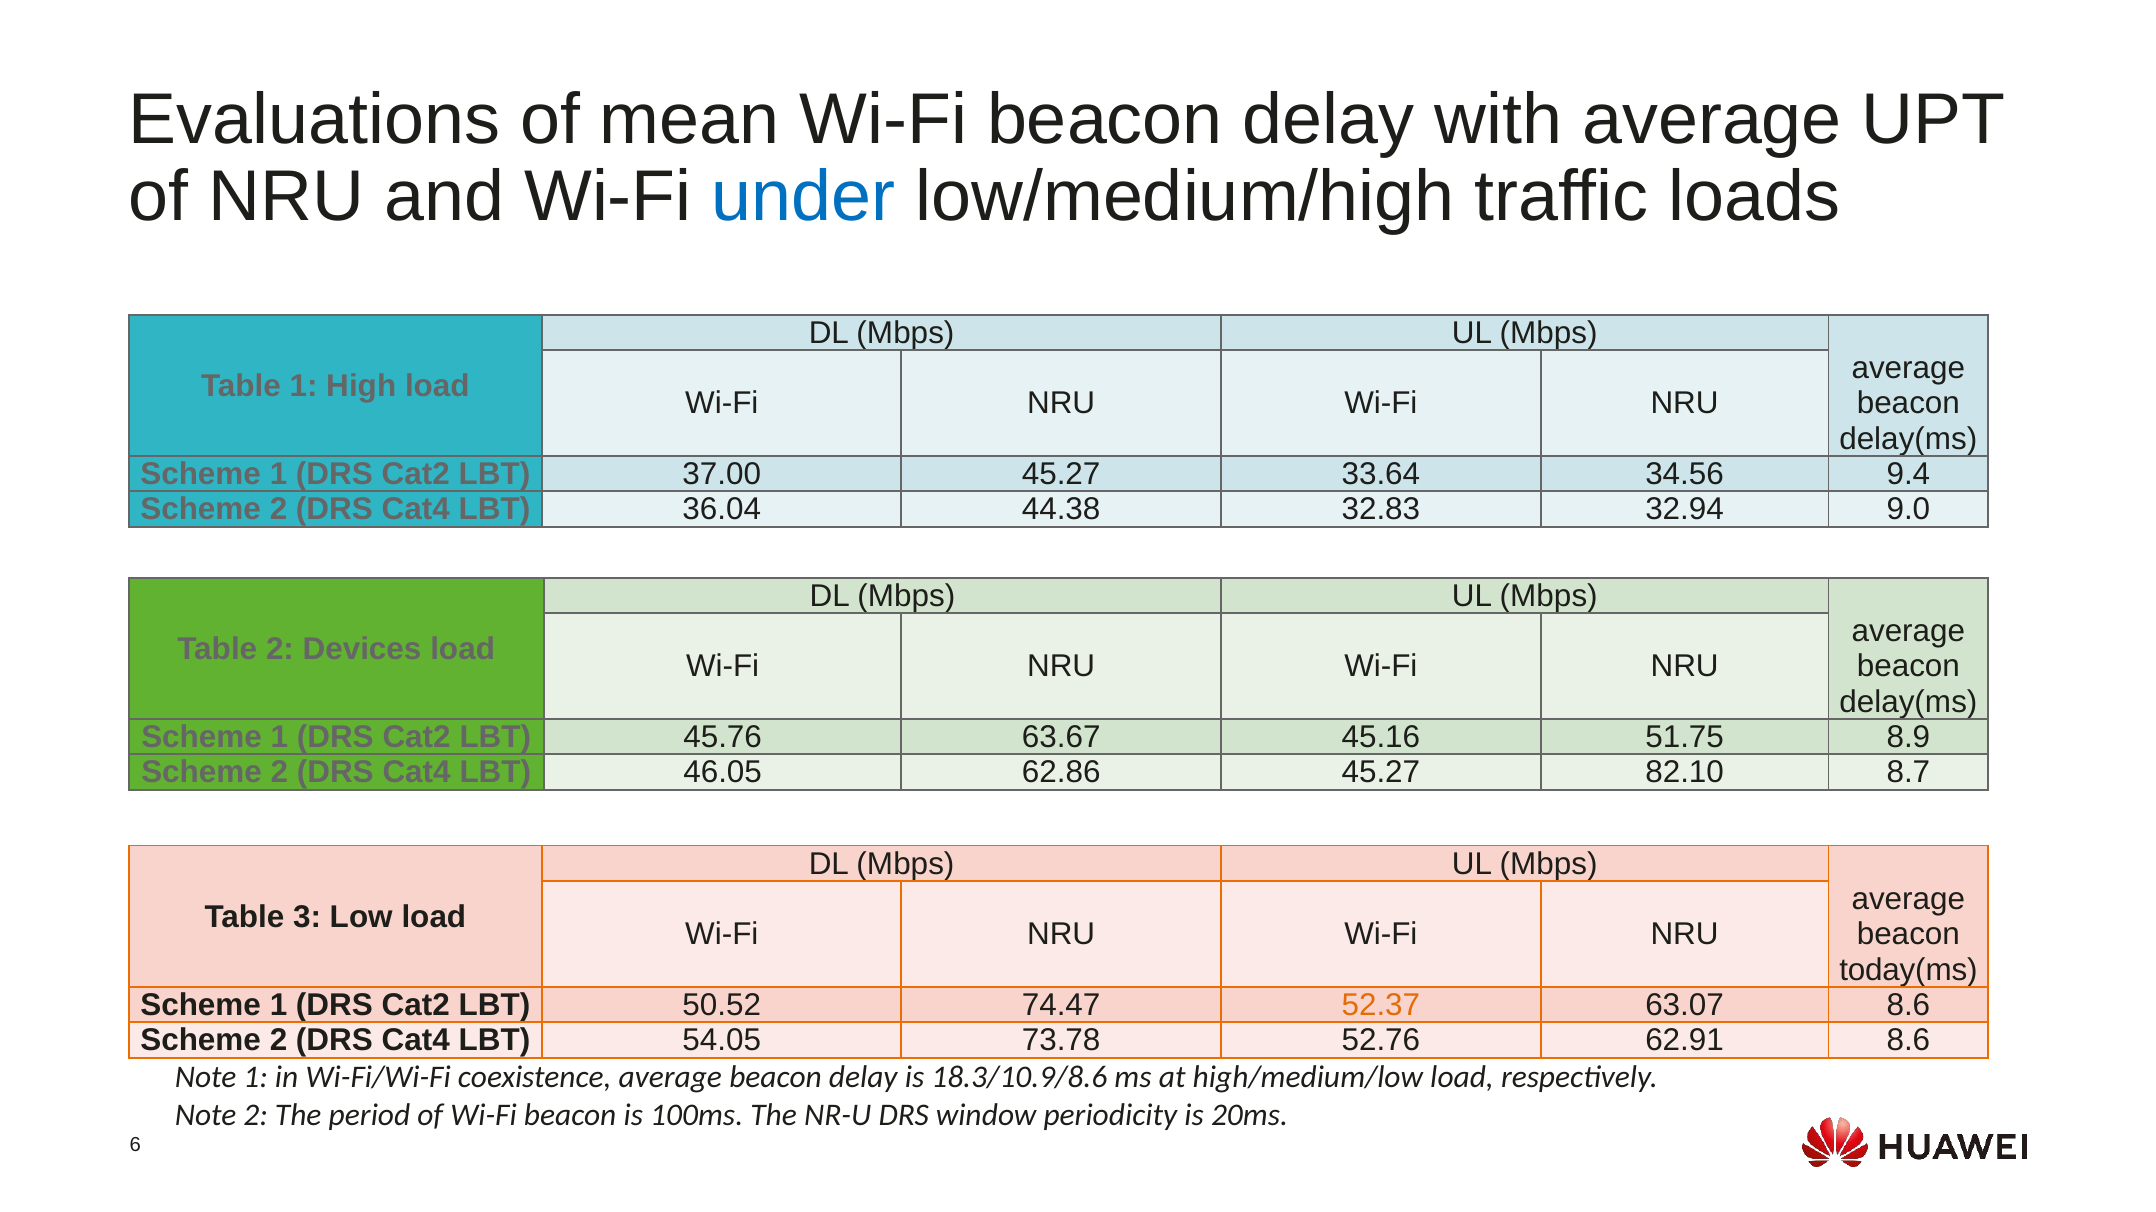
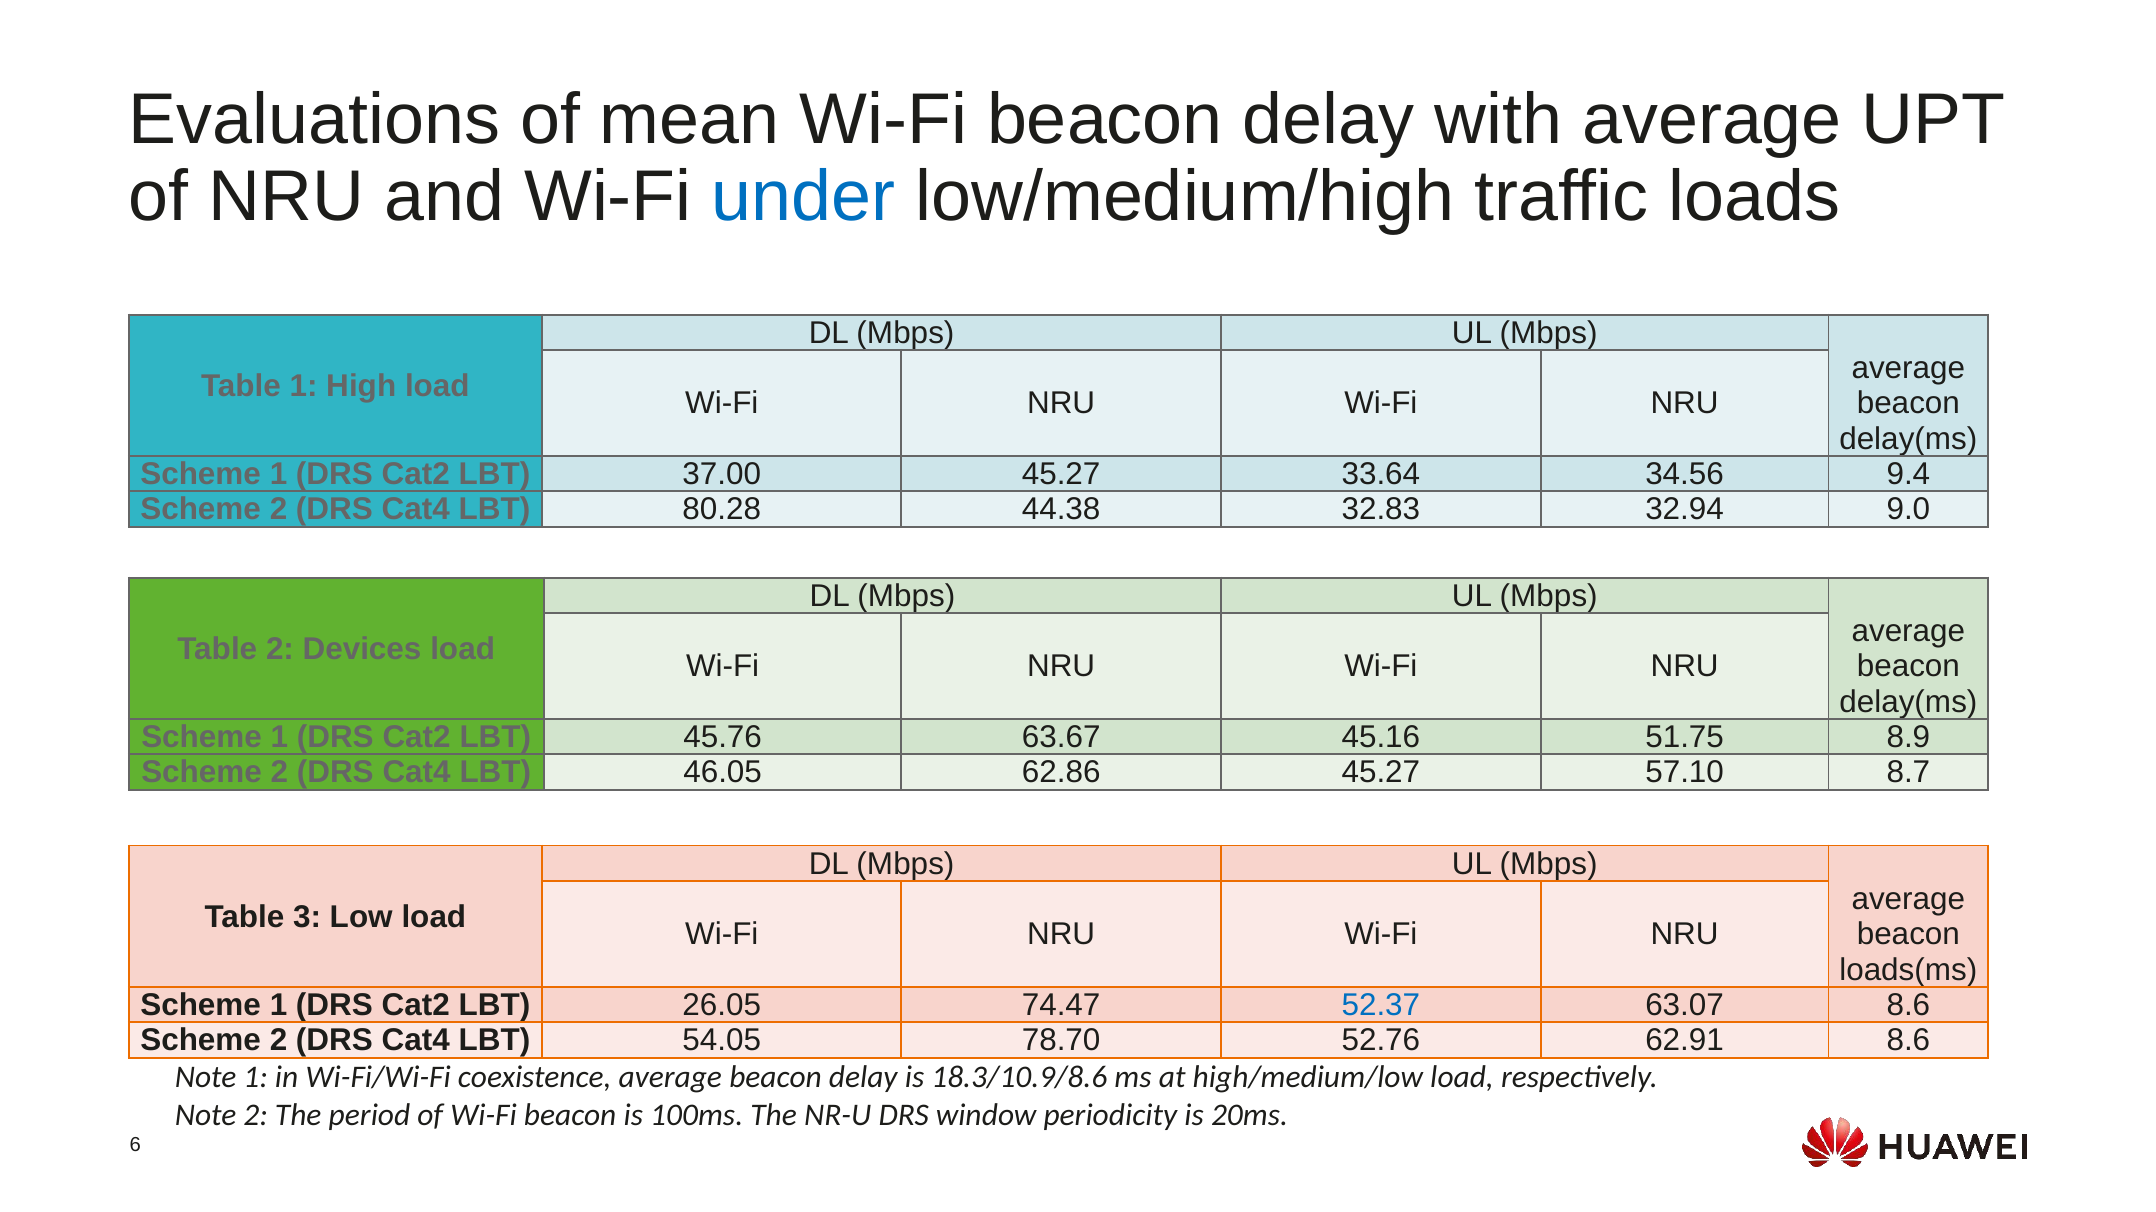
36.04: 36.04 -> 80.28 (722, 510)
82.10: 82.10 -> 57.10 (1685, 773)
today(ms: today(ms -> loads(ms (1908, 970)
50.52: 50.52 -> 26.05 (722, 1005)
52.37 colour: orange -> blue (1381, 1005)
73.78: 73.78 -> 78.70 (1061, 1041)
